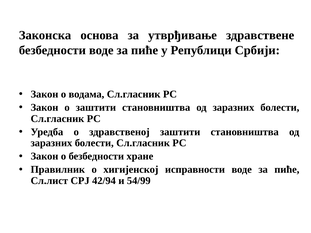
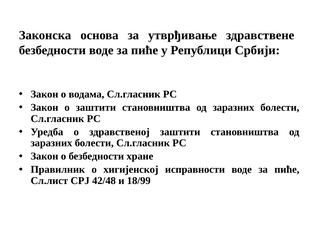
42/94: 42/94 -> 42/48 (104, 181)
54/99: 54/99 -> 18/99 (139, 181)
